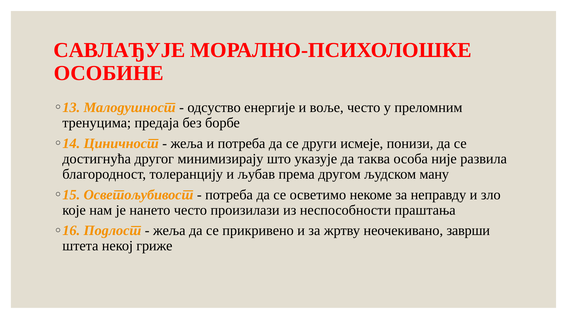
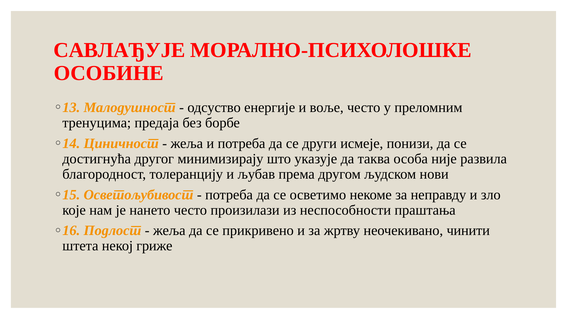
ману: ману -> нови (434, 174)
заврши: заврши -> чинити (468, 231)
